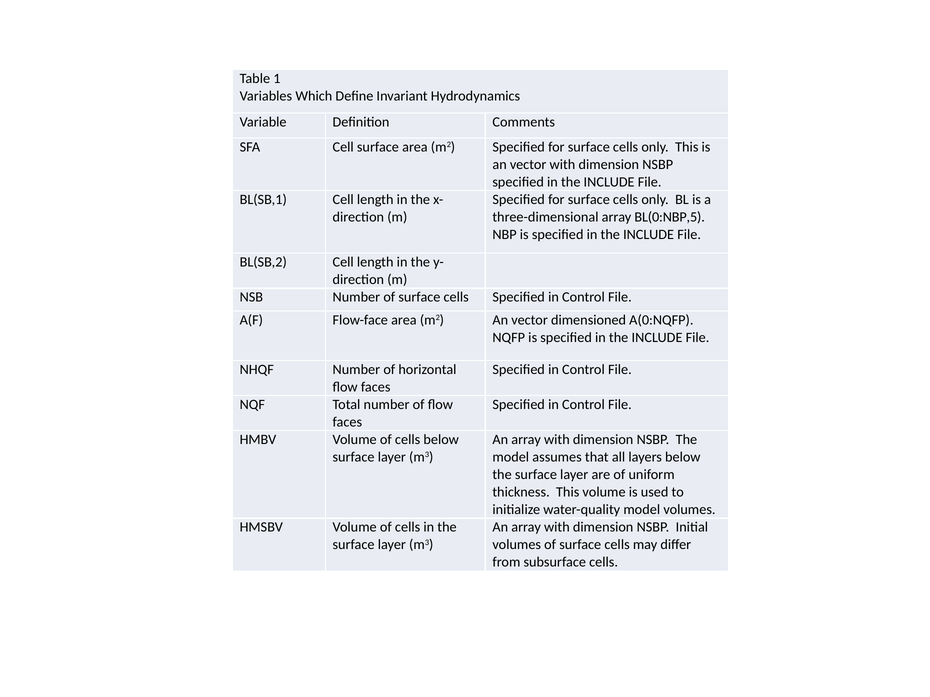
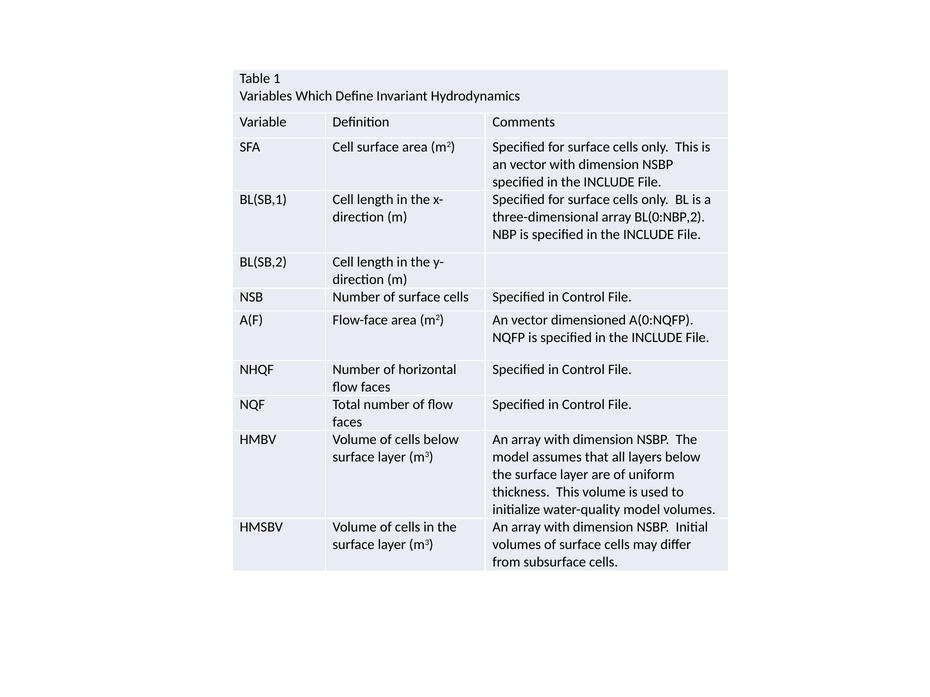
BL(0:NBP,5: BL(0:NBP,5 -> BL(0:NBP,2 (670, 217)
